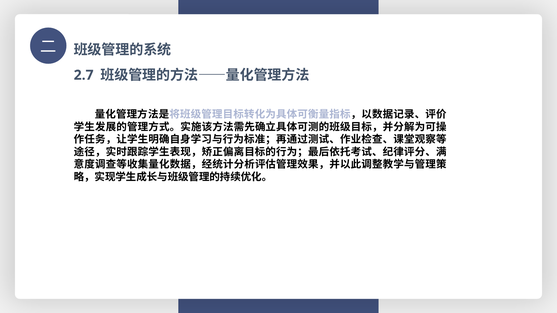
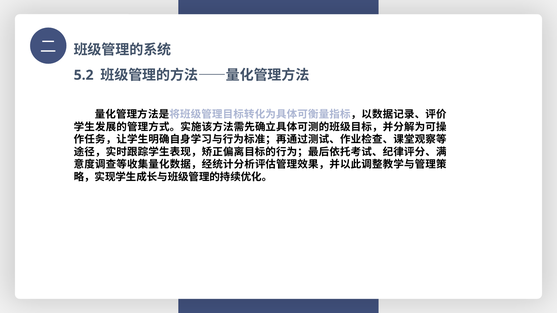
2.7: 2.7 -> 5.2 (84, 75)
